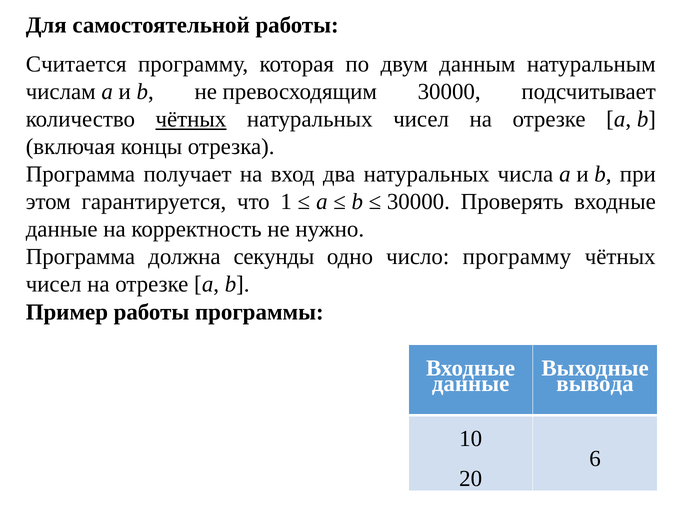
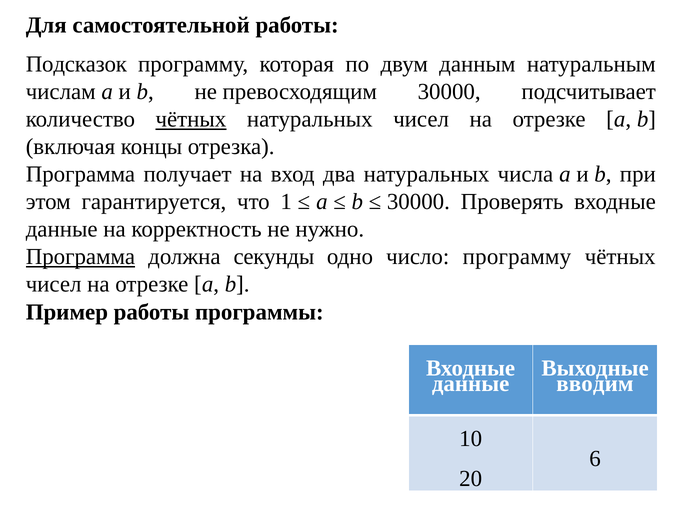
Считается: Считается -> Подсказок (76, 64)
Программа underline: none -> present (80, 257)
вывода: вывода -> вводим (595, 383)
